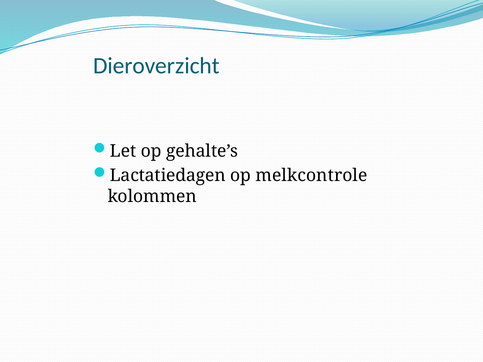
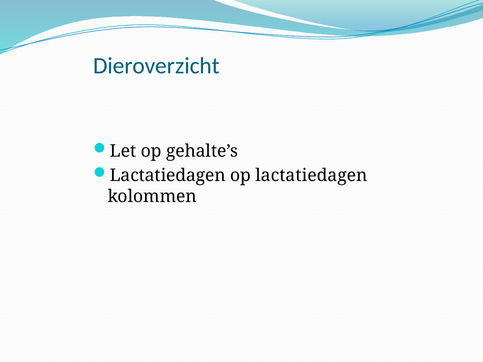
op melkcontrole: melkcontrole -> lactatiedagen (311, 176)
